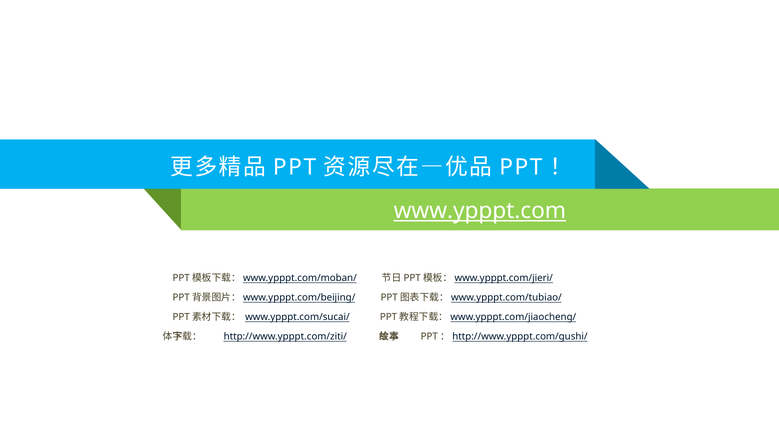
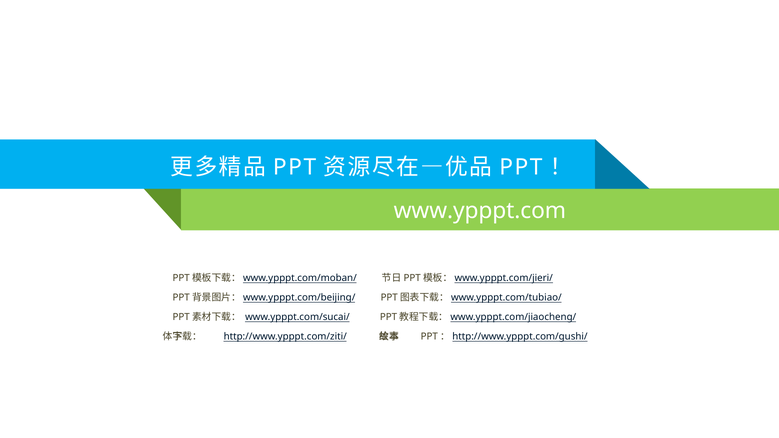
www.ypppt.com underline: present -> none (480, 211)
